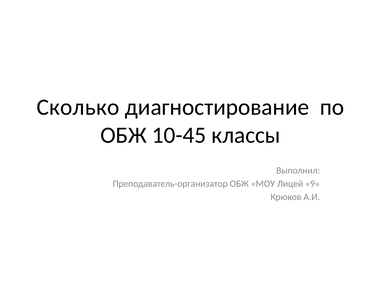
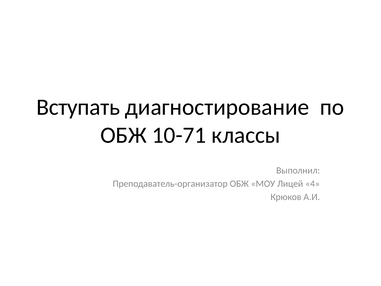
Сколько: Сколько -> Вступать (78, 107)
10-45: 10-45 -> 10-71 (179, 135)
9: 9 -> 4 (313, 184)
